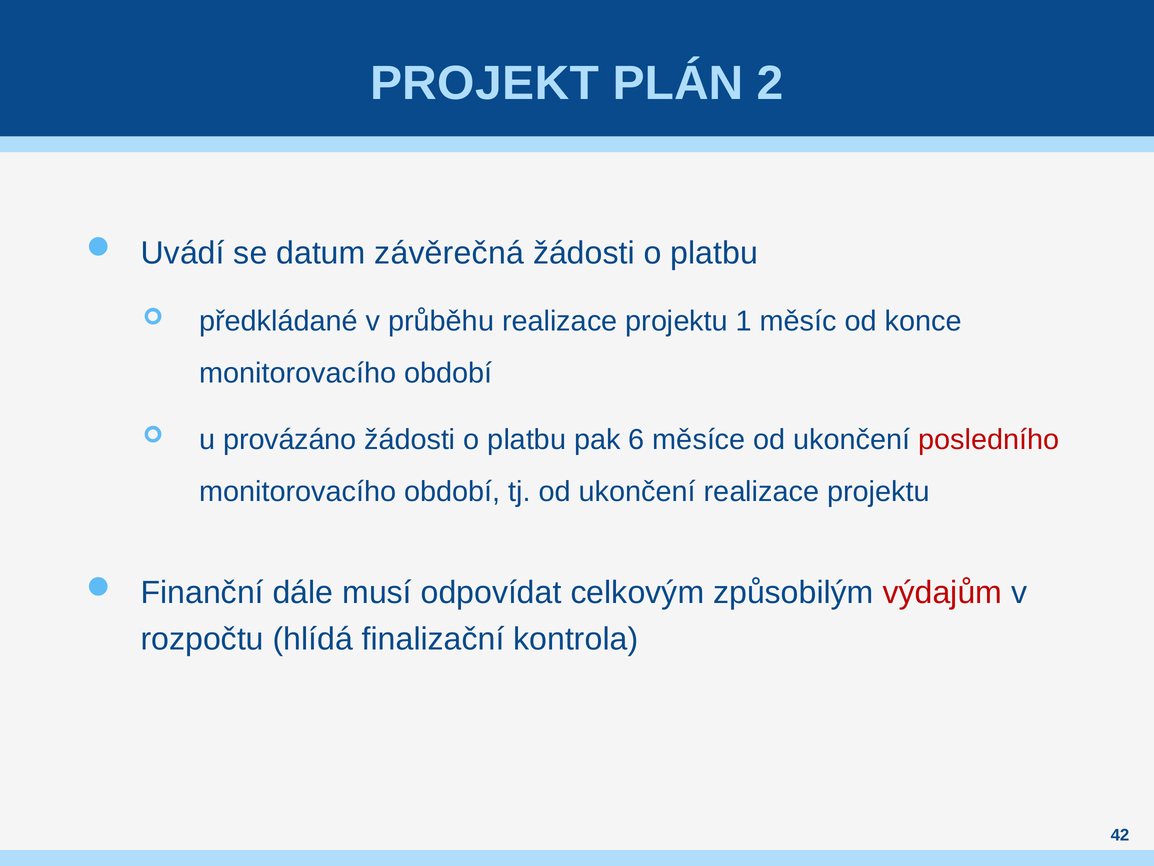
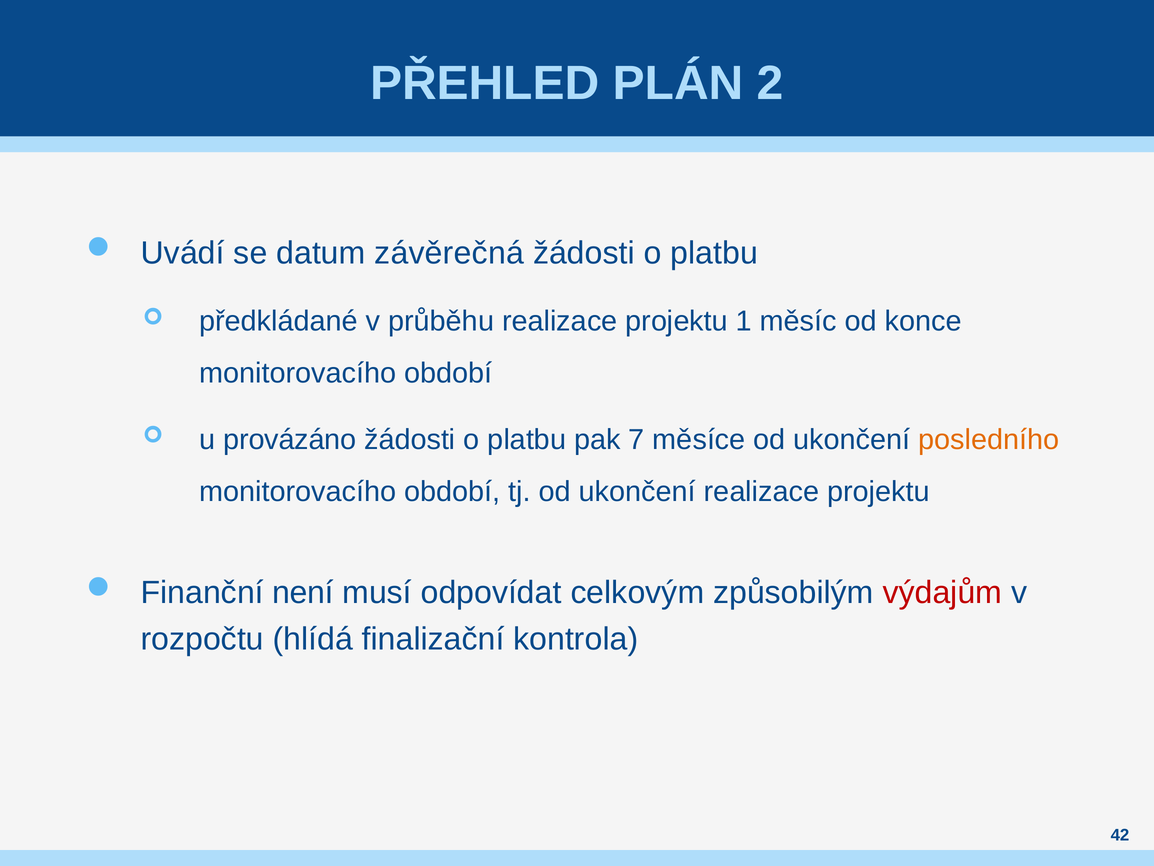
PROJEKT: PROJEKT -> PŘEHLED (485, 83)
6: 6 -> 7 (636, 439)
posledního colour: red -> orange (989, 439)
dále: dále -> není (303, 592)
